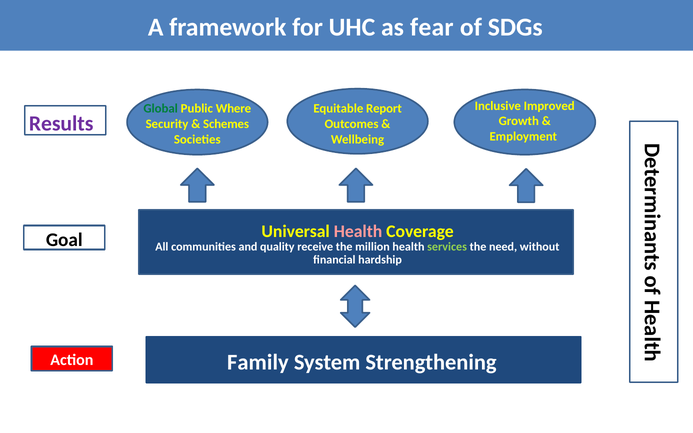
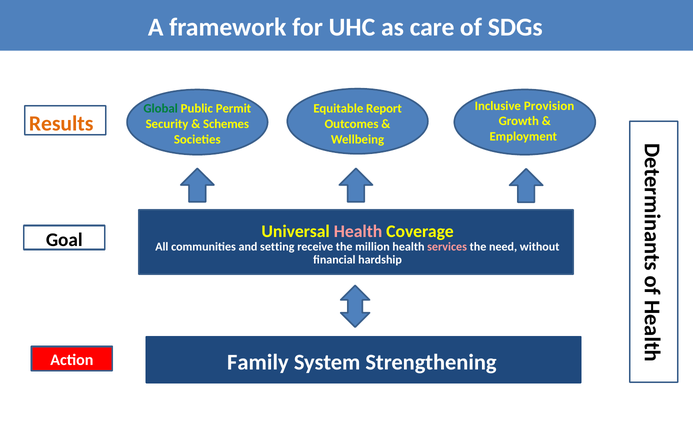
fear: fear -> care (432, 27)
Improved: Improved -> Provision (549, 106)
Where: Where -> Permit (233, 109)
Results colour: purple -> orange (61, 124)
quality: quality -> setting (277, 247)
services colour: light green -> pink (447, 247)
